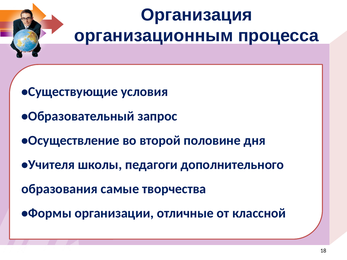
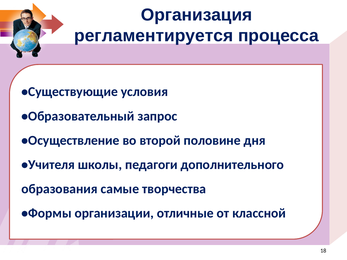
организационным: организационным -> регламентируется (154, 36)
